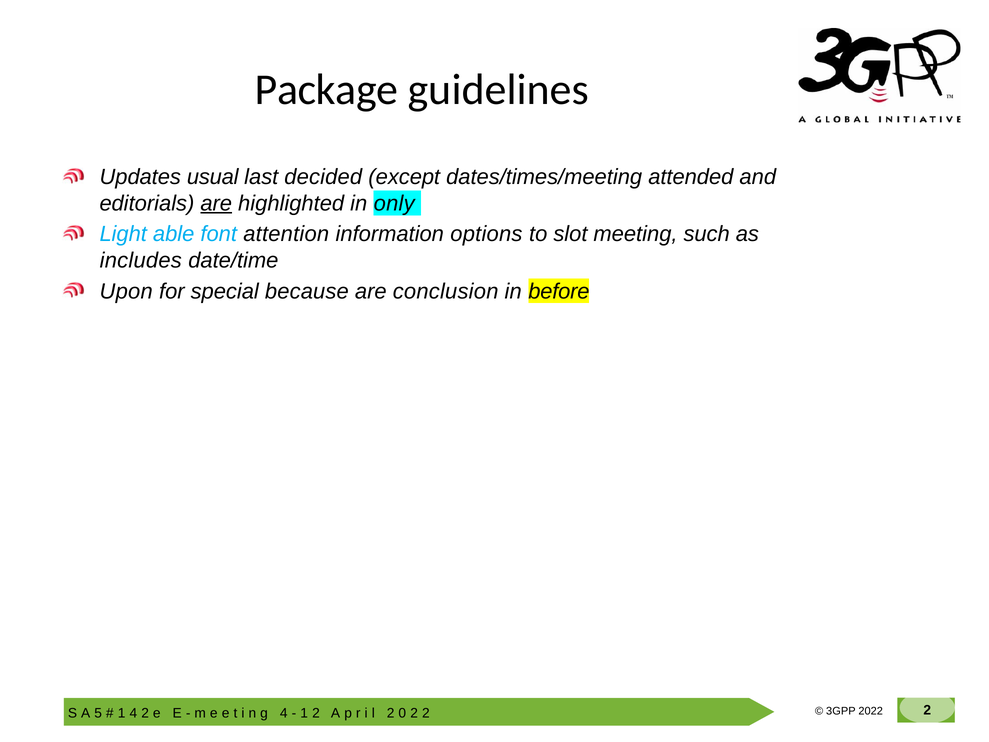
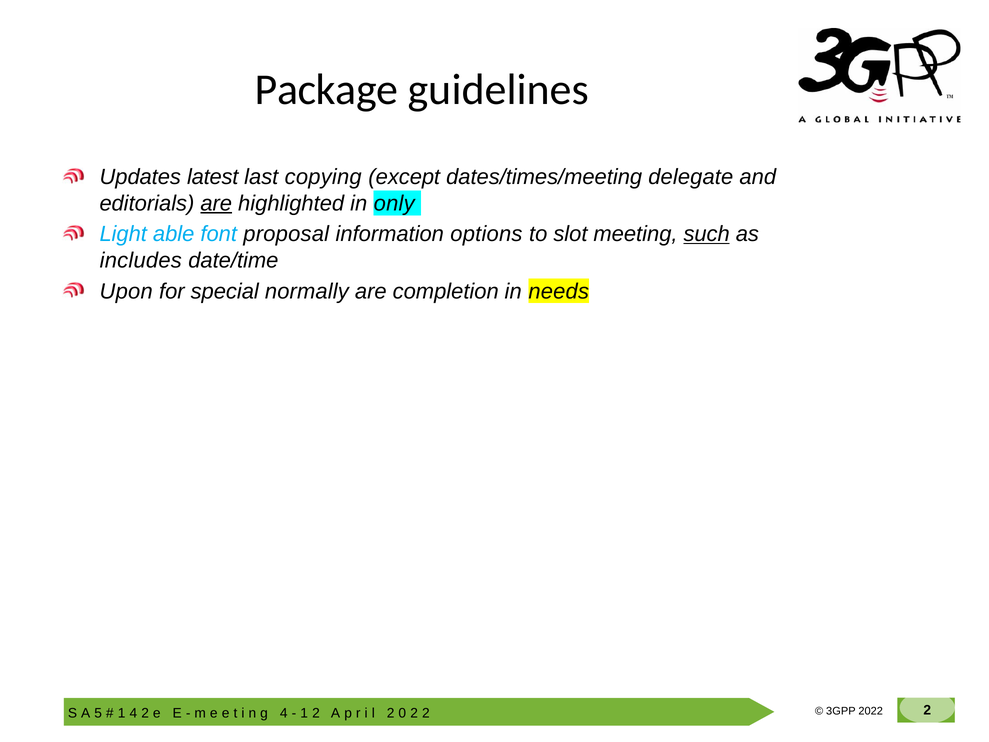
usual: usual -> latest (213, 177)
decided: decided -> copying (323, 177)
attended: attended -> delegate (691, 177)
attention: attention -> proposal (286, 234)
such underline: none -> present (707, 234)
because: because -> normally (307, 291)
conclusion: conclusion -> completion (446, 291)
before: before -> needs (559, 291)
